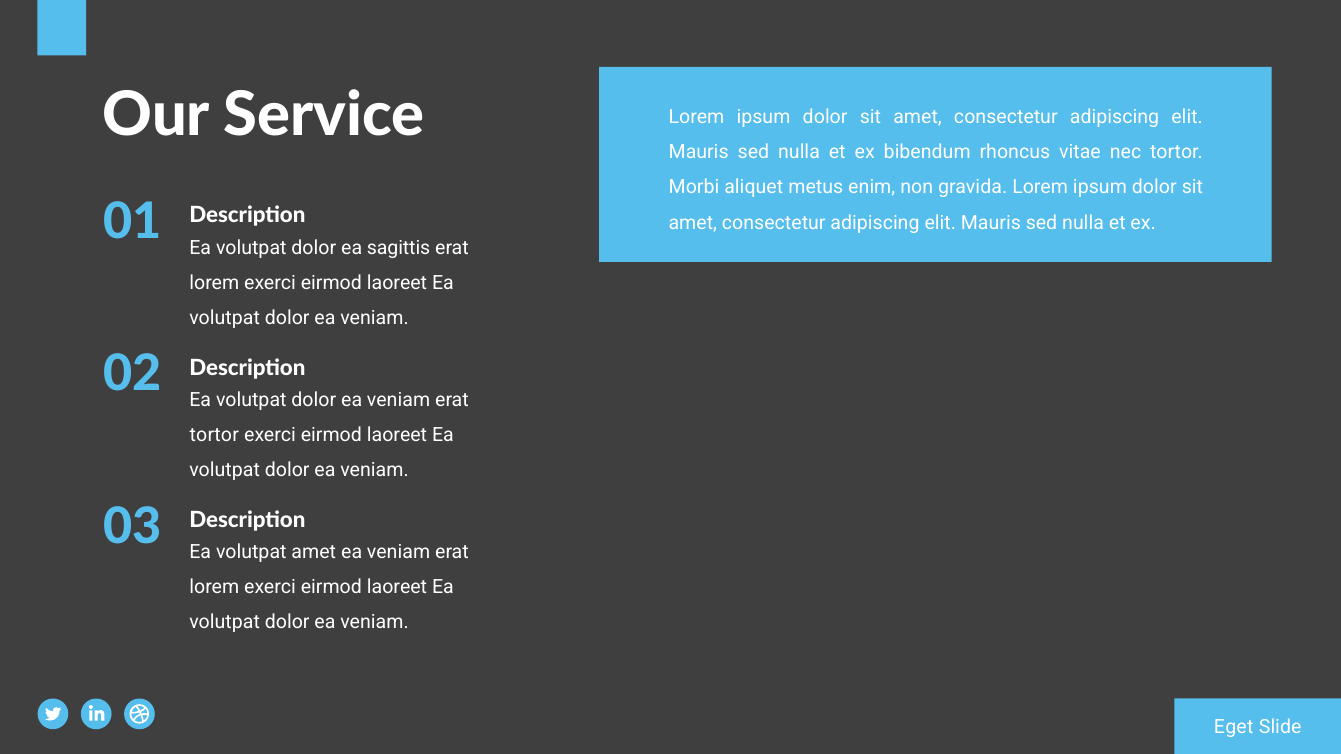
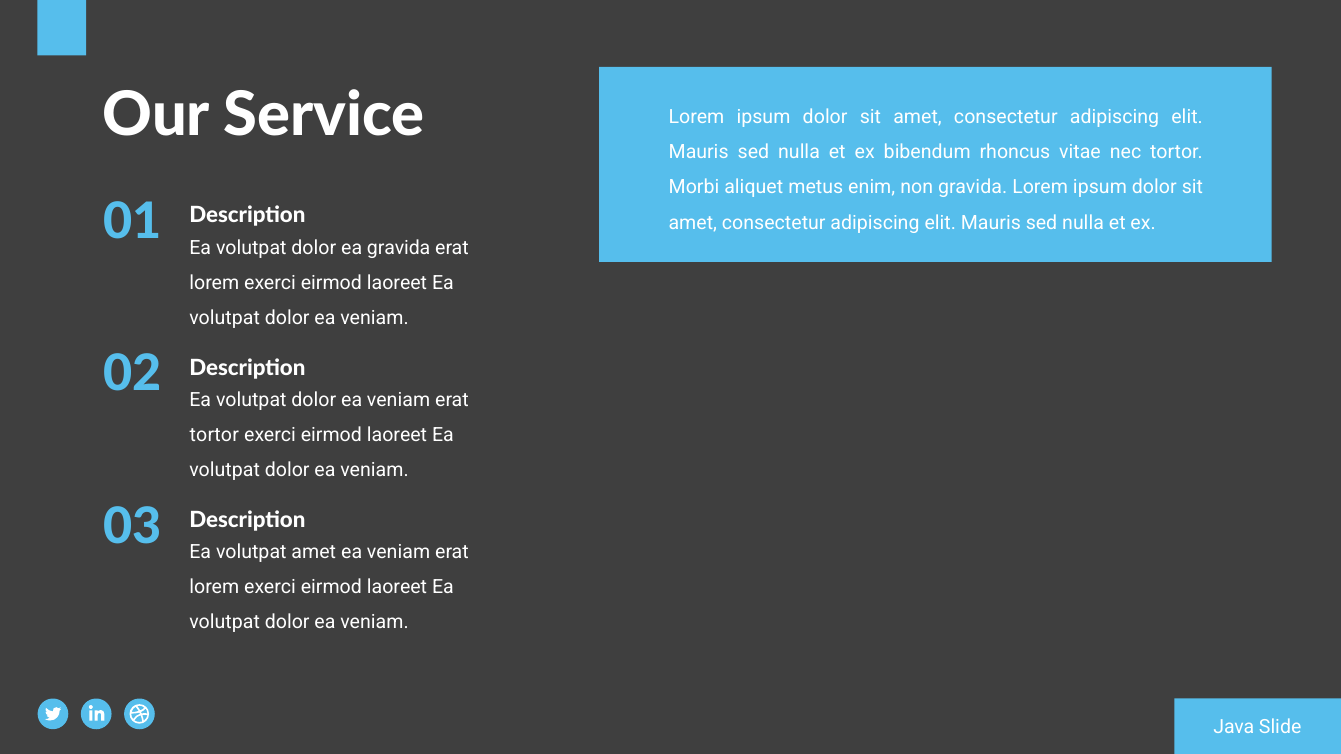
ea sagittis: sagittis -> gravida (399, 248)
Eget: Eget -> Java (1234, 728)
